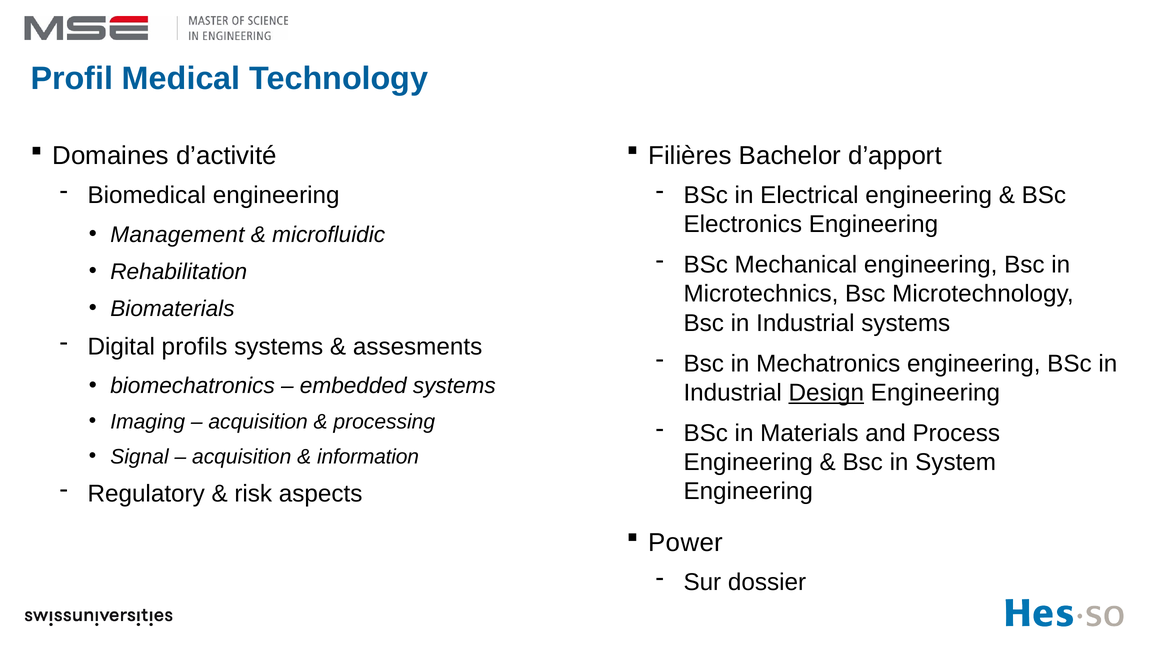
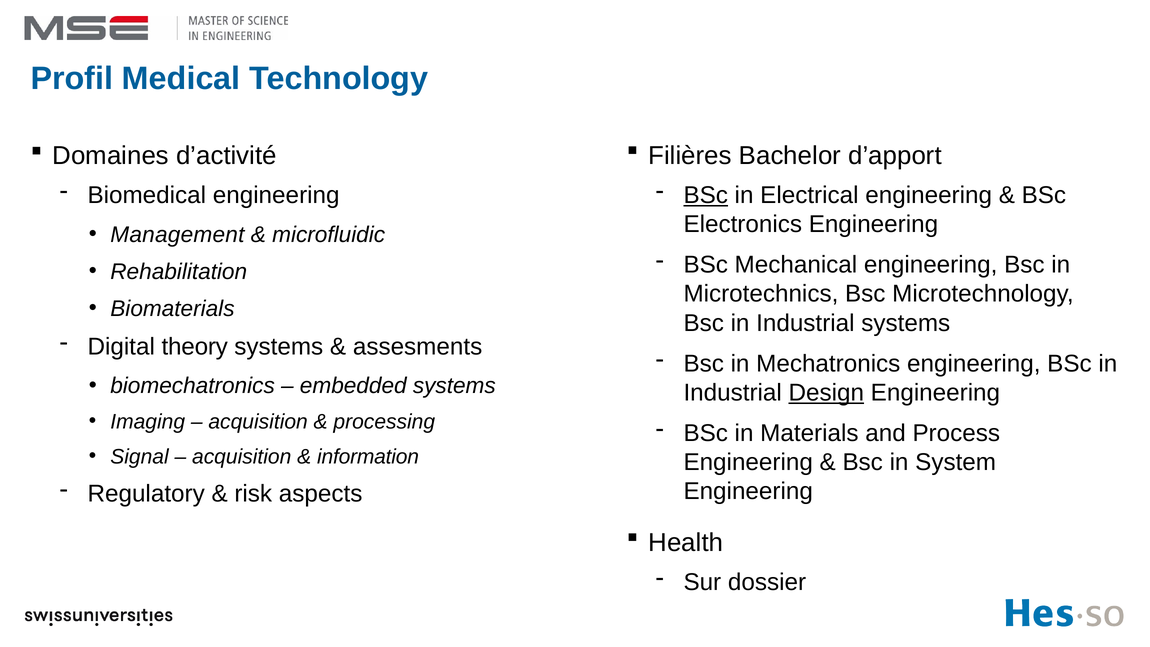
BSc underline: none -> present (706, 195)
profils: profils -> theory (195, 346)
Power: Power -> Health (686, 542)
